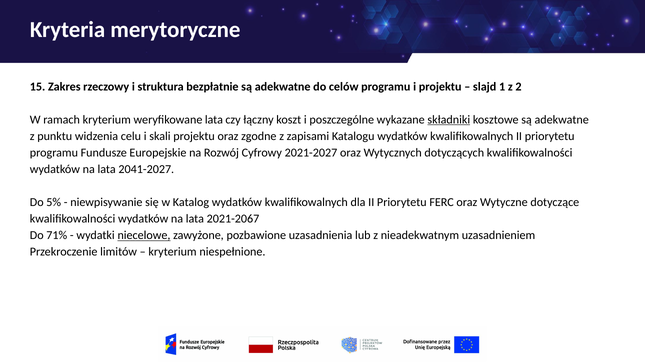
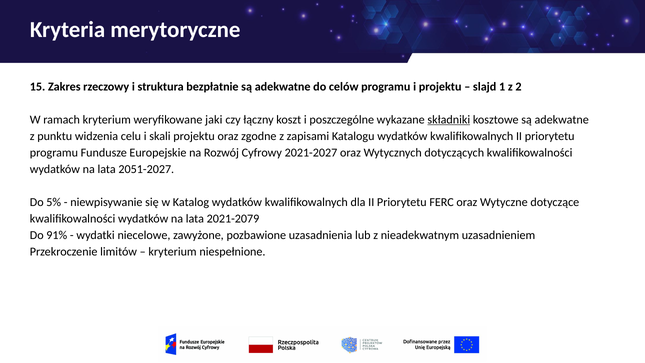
weryfikowane lata: lata -> jaki (214, 120)
2041-2027: 2041-2027 -> 2051-2027 (146, 169)
2021-2067: 2021-2067 -> 2021-2079 (233, 219)
71%: 71% -> 91% (57, 235)
niecelowe underline: present -> none (144, 235)
